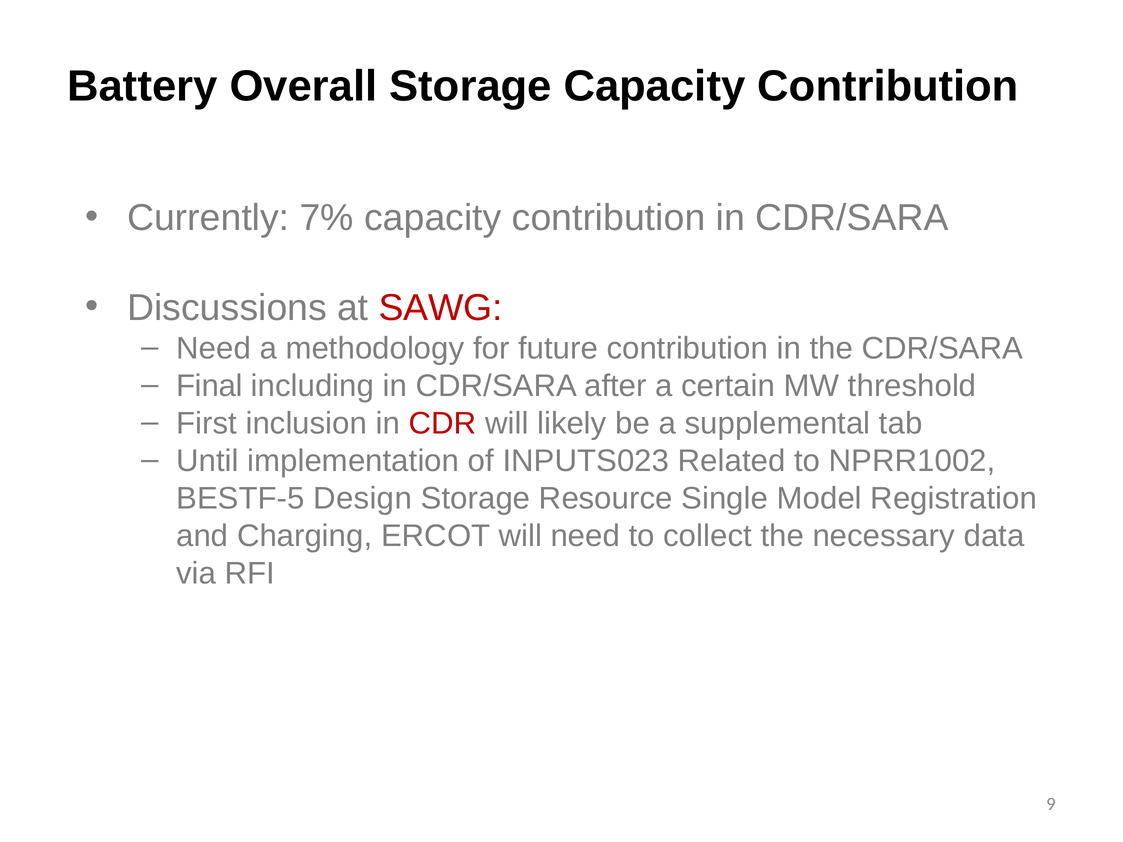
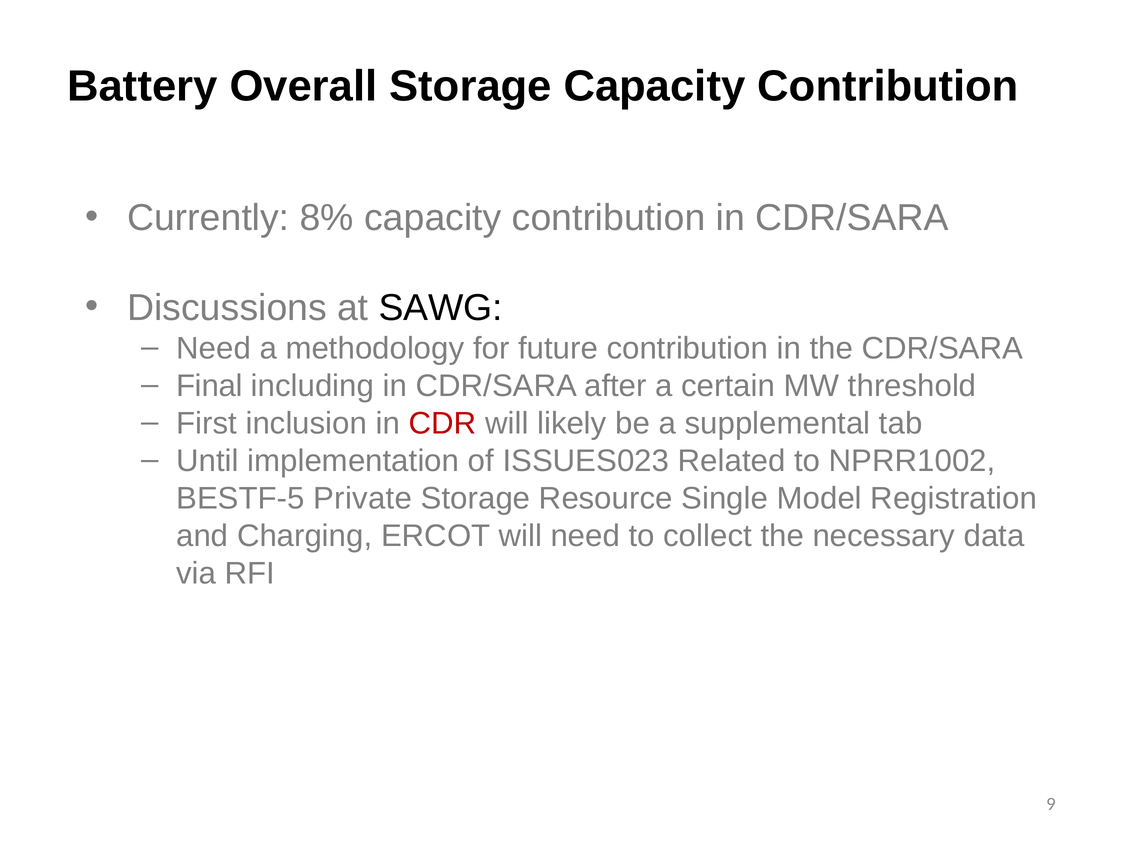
7%: 7% -> 8% (327, 218)
SAWG colour: red -> black (441, 308)
INPUTS023: INPUTS023 -> ISSUES023 (586, 461)
Design: Design -> Private (363, 499)
